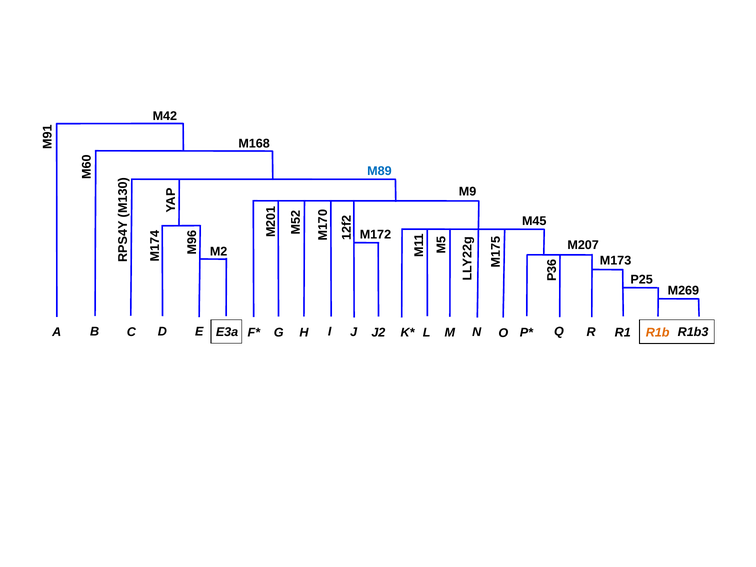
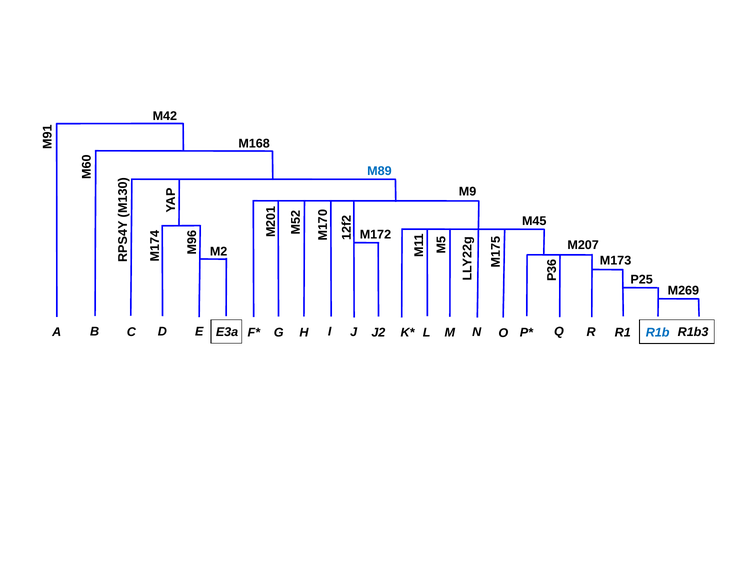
R1b colour: orange -> blue (658, 333)
